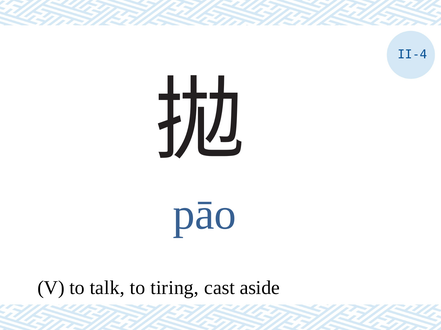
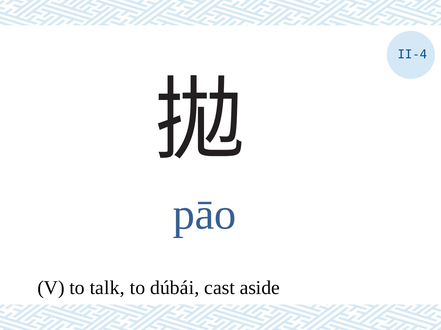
tiring: tiring -> dúbái (175, 288)
